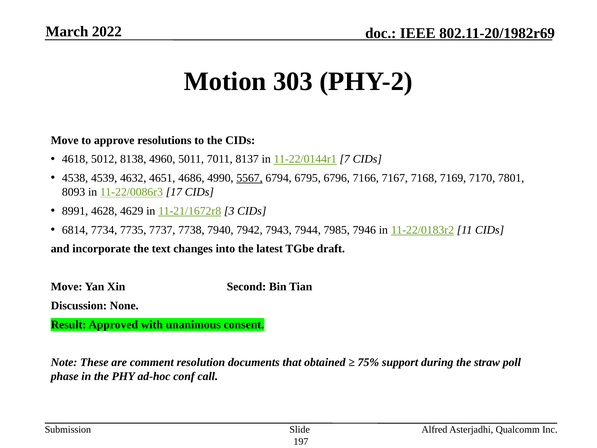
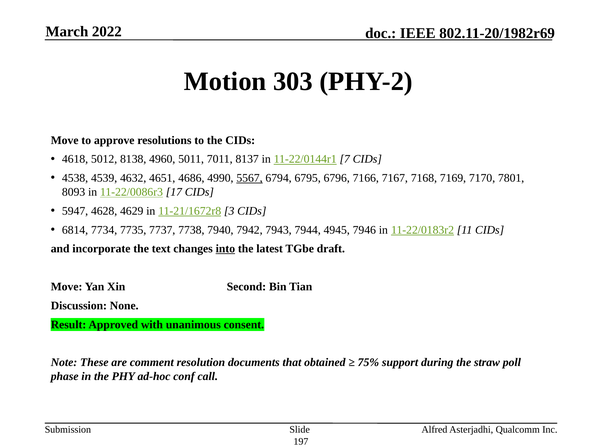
8991: 8991 -> 5947 (75, 211)
7985: 7985 -> 4945 (337, 230)
into underline: none -> present (225, 249)
